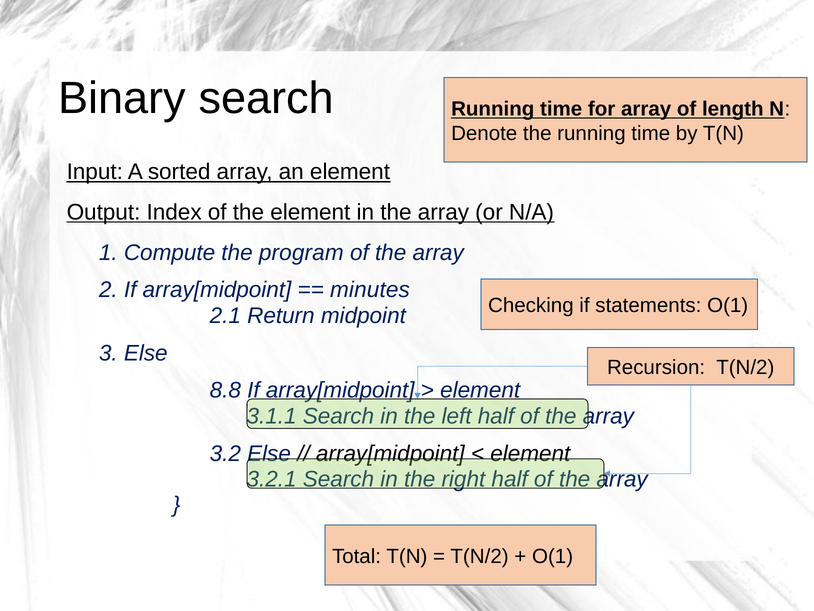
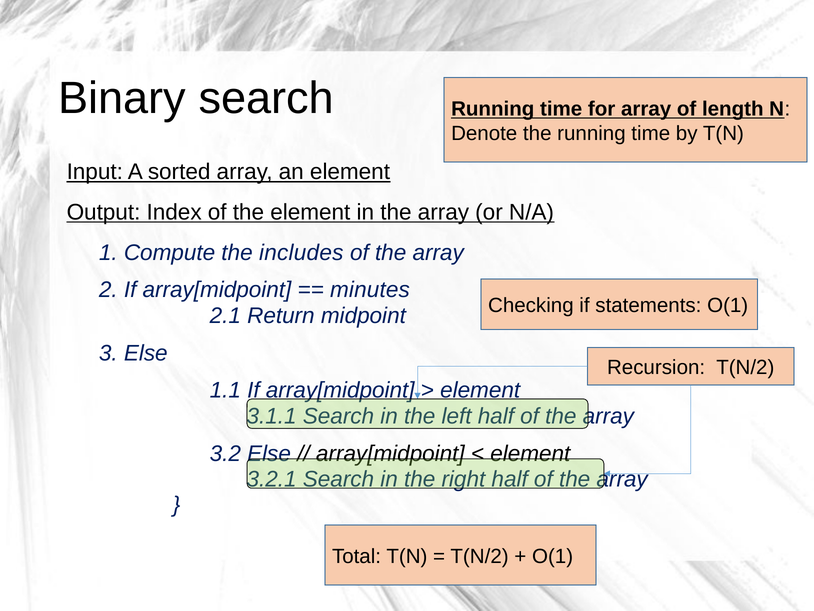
program: program -> includes (301, 252)
8.8: 8.8 -> 1.1 (225, 390)
